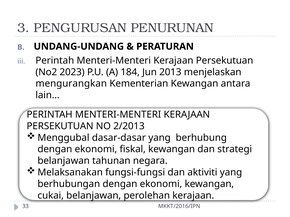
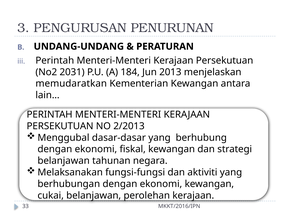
2023: 2023 -> 2031 (72, 72)
mengurangkan: mengurangkan -> memudaratkan (71, 84)
